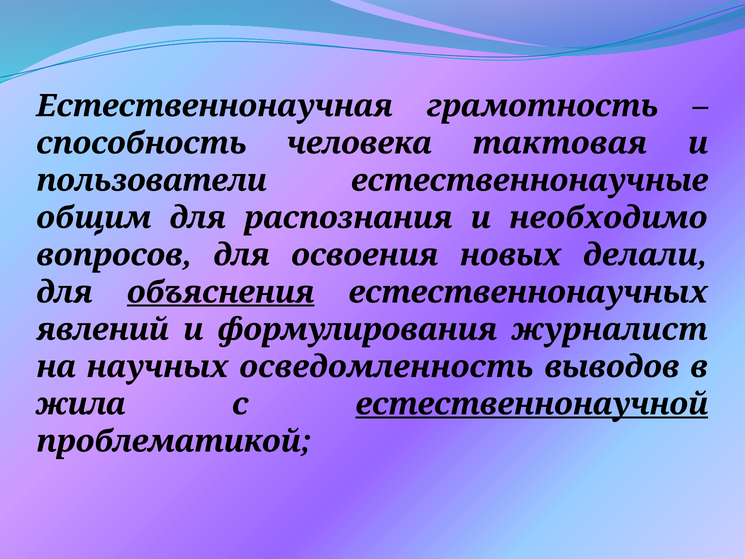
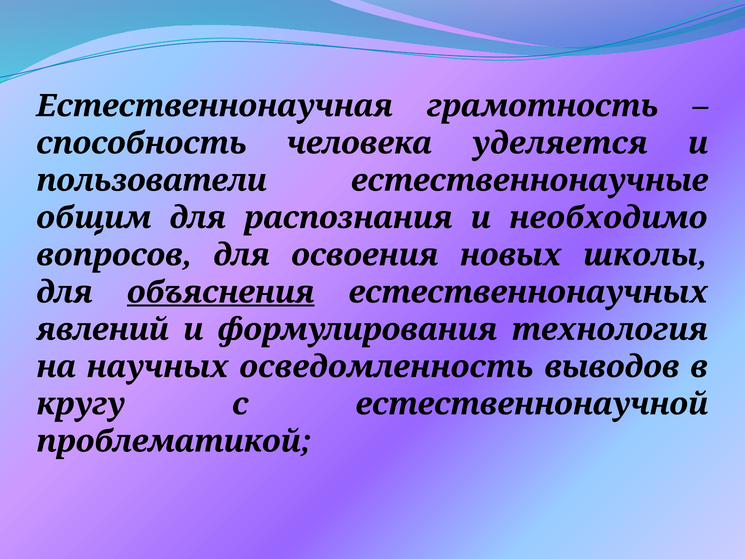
тактовая: тактовая -> уделяется (560, 143)
делали: делали -> школы (645, 255)
журналист: журналист -> технология (610, 329)
жила: жила -> кругу (81, 404)
естественнонаучной underline: present -> none (532, 404)
